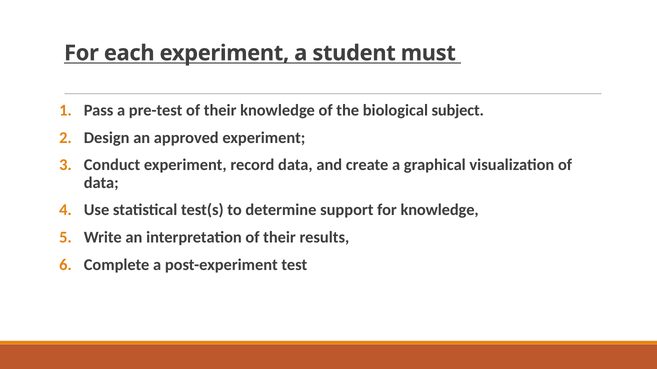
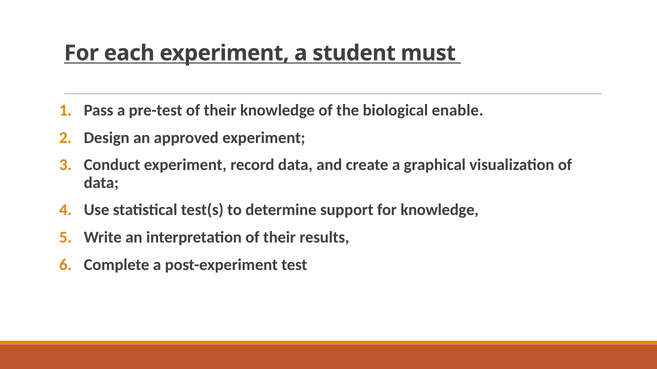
subject: subject -> enable (458, 111)
